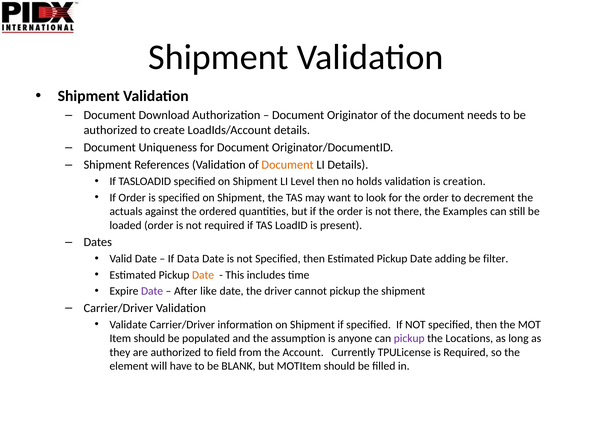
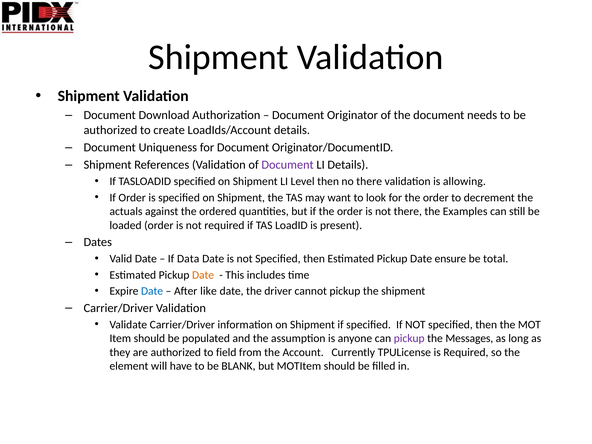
Document colour: orange -> purple (288, 165)
no holds: holds -> there (369, 181)
creation: creation -> allowing (464, 181)
adding: adding -> ensure (450, 259)
filter: filter -> total (496, 259)
Date colour: purple -> blue (152, 291)
Locations: Locations -> Messages (469, 338)
